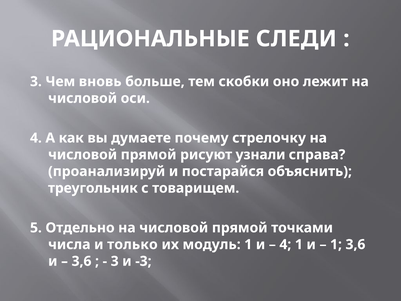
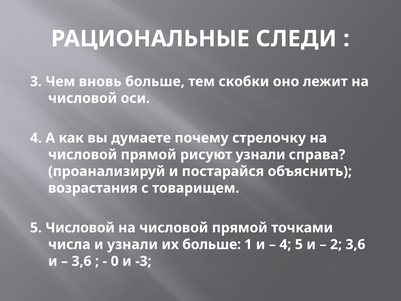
треугольник: треугольник -> возрастания (93, 188)
5 Отдельно: Отдельно -> Числовой (80, 228)
и только: только -> узнали (132, 244)
их модуль: модуль -> больше (212, 244)
4 1: 1 -> 5 (299, 244)
1: 1 -> 2 (336, 244)
3: 3 -> 0 (115, 261)
